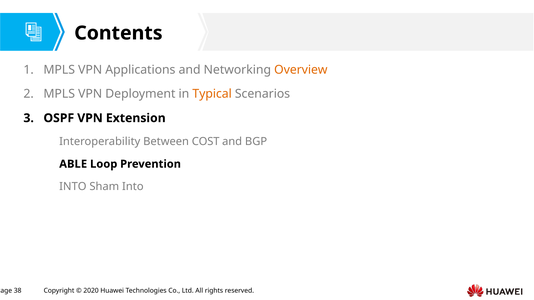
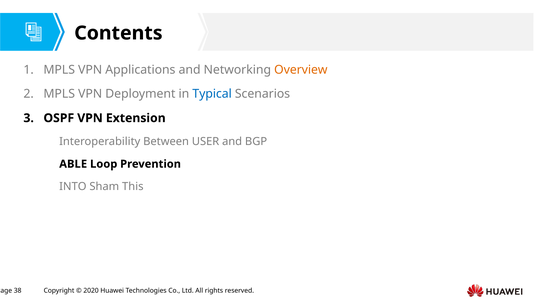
Typical colour: orange -> blue (212, 94)
COST: COST -> USER (206, 142)
Sham Into: Into -> This (133, 187)
